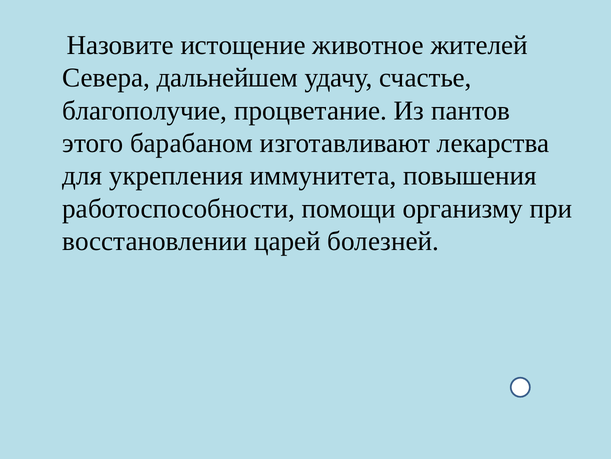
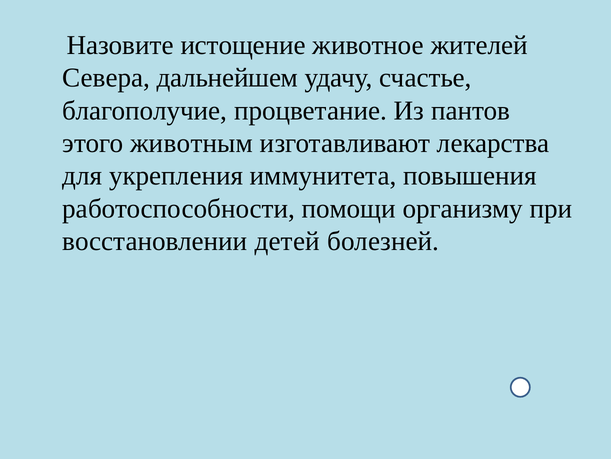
барабаном: барабаном -> животным (191, 143)
царей: царей -> детей (287, 241)
